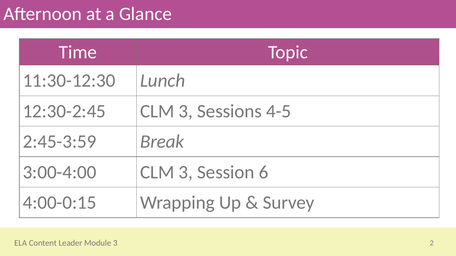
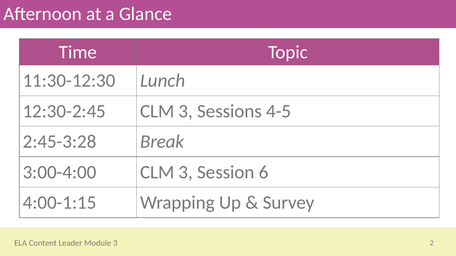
2:45-3:59: 2:45-3:59 -> 2:45-3:28 (60, 142)
4:00-0:15: 4:00-0:15 -> 4:00-1:15 (60, 203)
